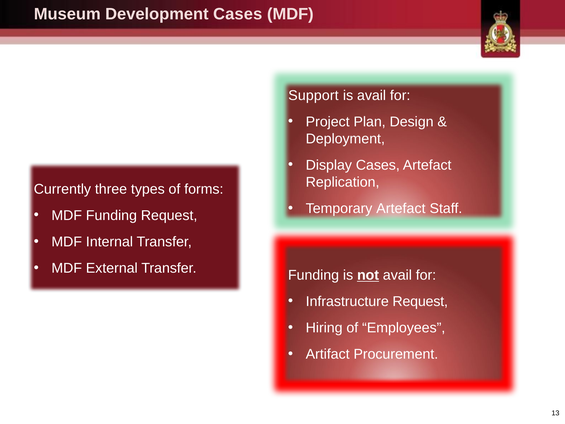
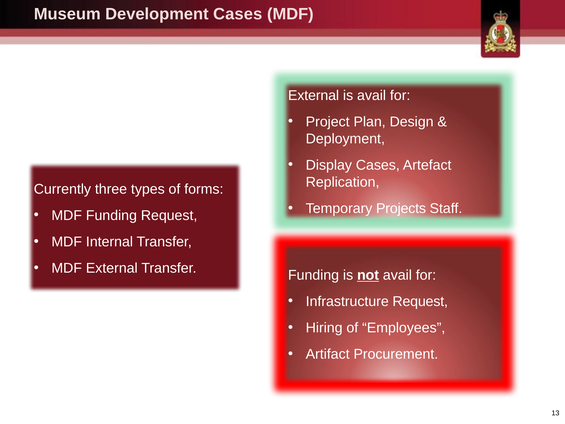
Support: Support -> External (314, 95)
Temporary Artefact: Artefact -> Projects (401, 208)
